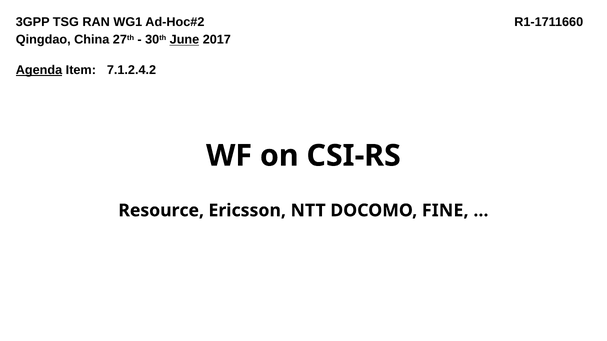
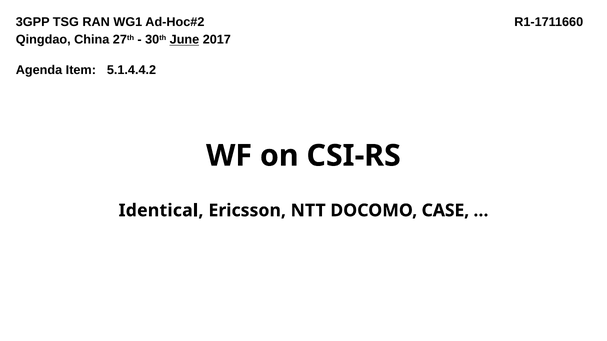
Agenda underline: present -> none (39, 70)
7.1.2.4.2: 7.1.2.4.2 -> 5.1.4.4.2 (132, 70)
Resource: Resource -> Identical (161, 211)
FINE: FINE -> CASE (445, 211)
